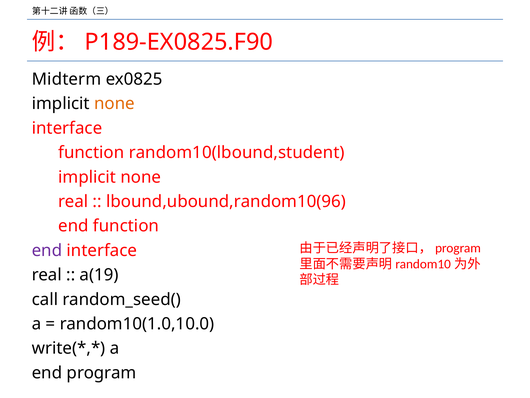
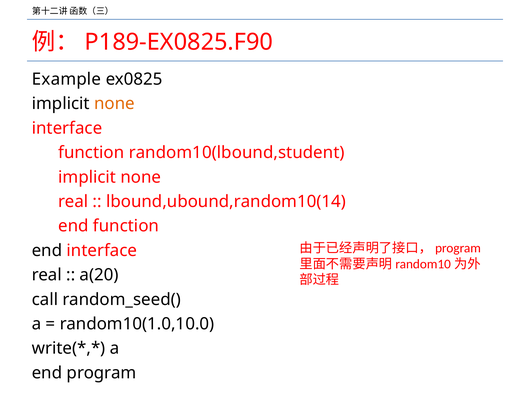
Midterm: Midterm -> Example (66, 79)
lbound,ubound,random10(96: lbound,ubound,random10(96 -> lbound,ubound,random10(14 (226, 201)
end colour: purple -> black (47, 250)
a(19: a(19 -> a(20 (99, 275)
